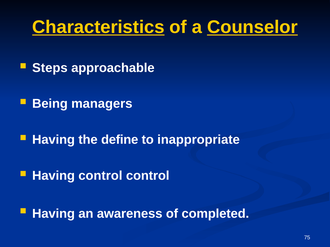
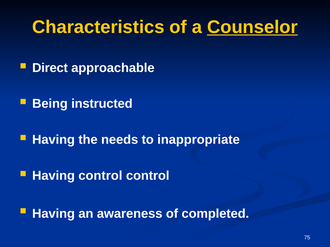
Characteristics underline: present -> none (98, 27)
Steps: Steps -> Direct (50, 68)
managers: managers -> instructed (102, 104)
define: define -> needs (120, 140)
